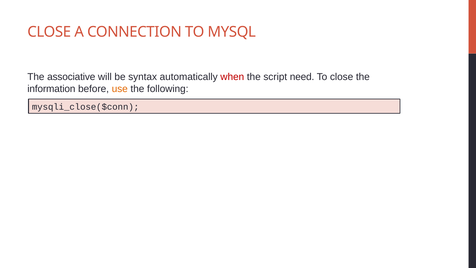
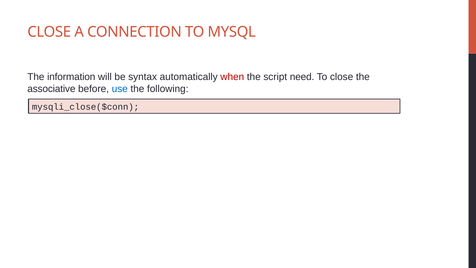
associative: associative -> information (71, 77)
information: information -> associative (51, 89)
use colour: orange -> blue (120, 89)
